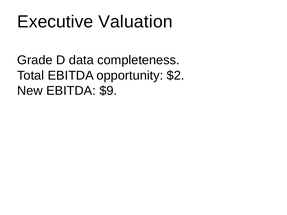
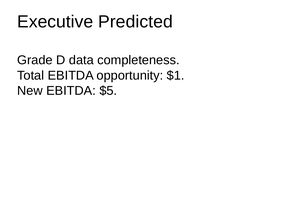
Valuation: Valuation -> Predicted (135, 22)
$2: $2 -> $1 (176, 75)
$9: $9 -> $5 (108, 91)
